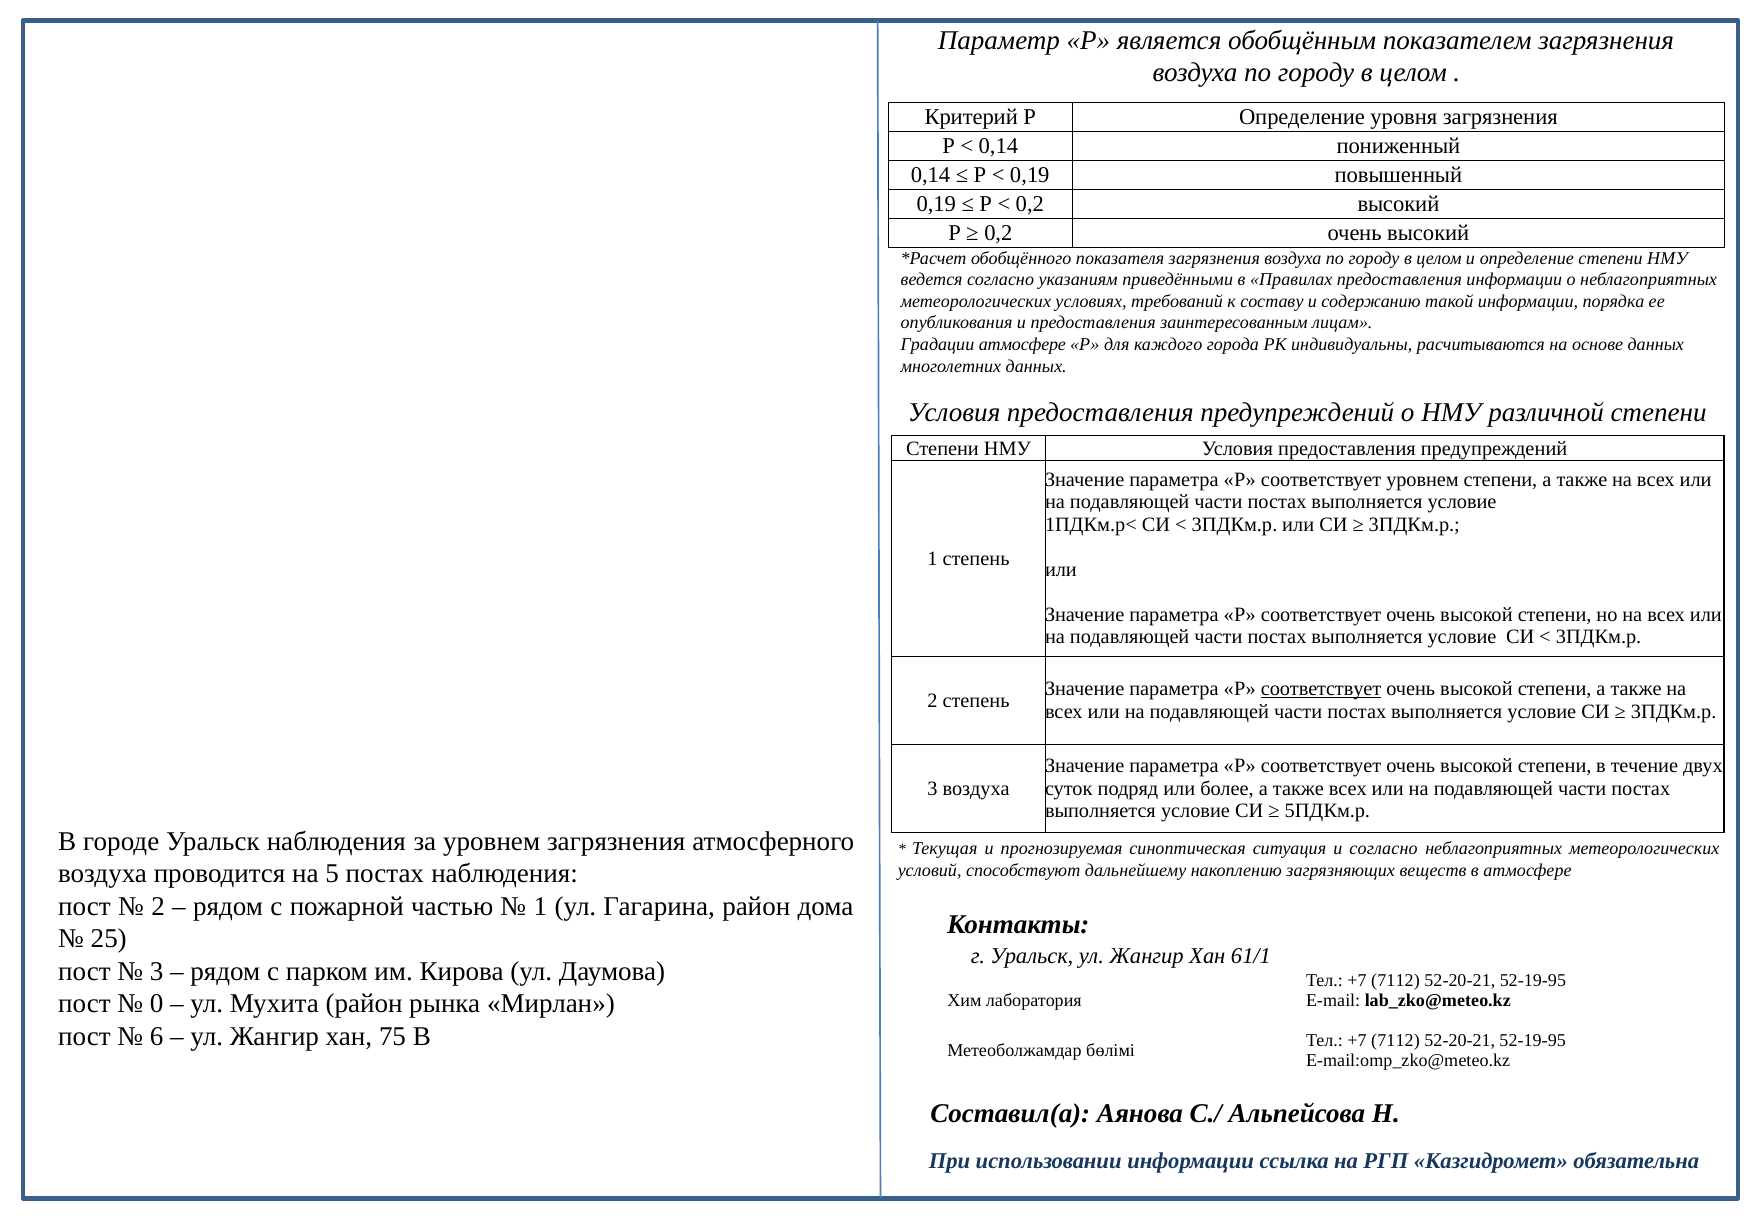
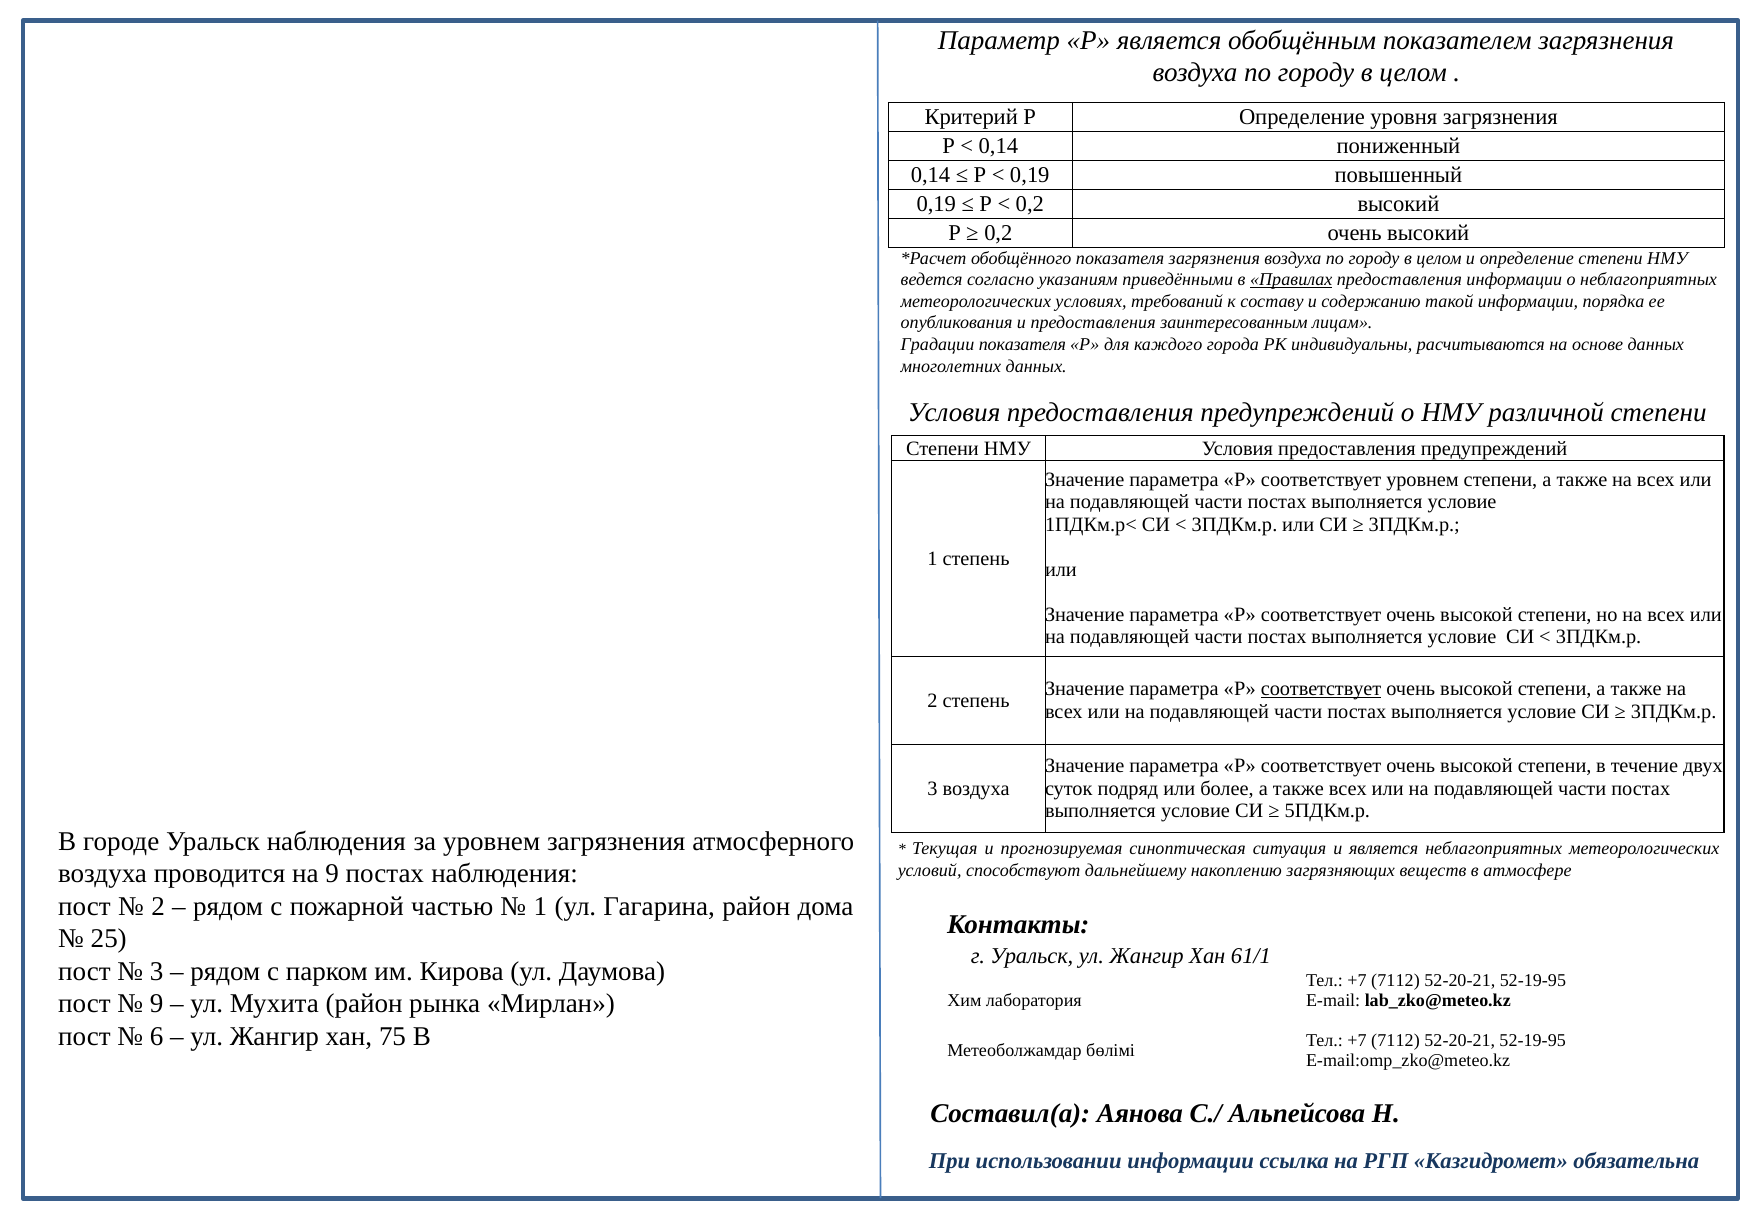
Правилах underline: none -> present (1291, 280)
Градации атмосфере: атмосфере -> показателя (1022, 345)
и согласно: согласно -> является (1384, 849)
на 5: 5 -> 9 (332, 874)
0: 0 -> 9 (157, 1004)
